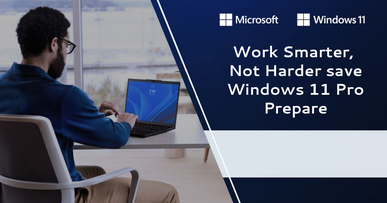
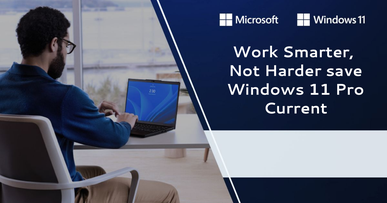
Prepare: Prepare -> Current (296, 109)
